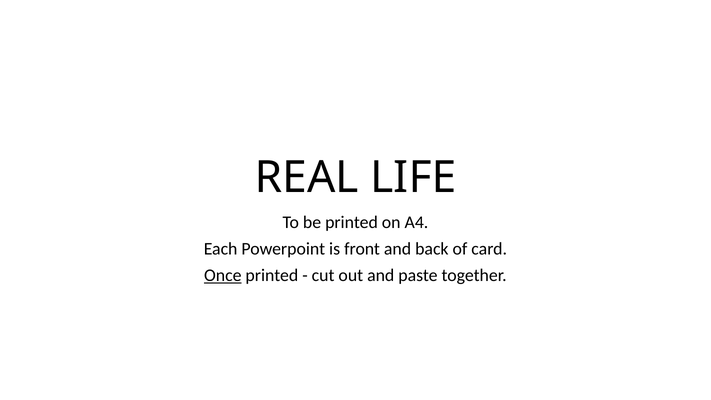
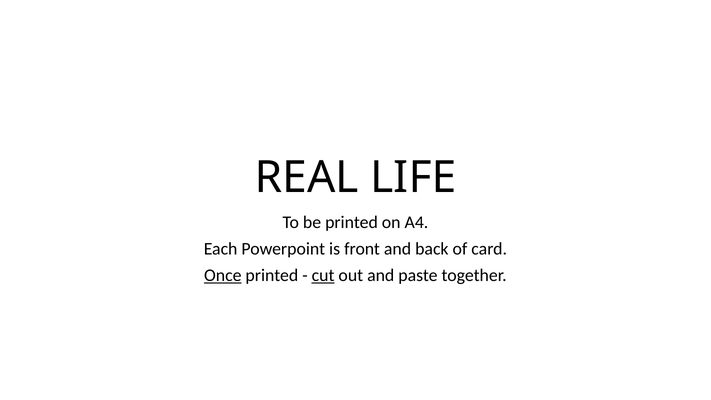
cut underline: none -> present (323, 275)
